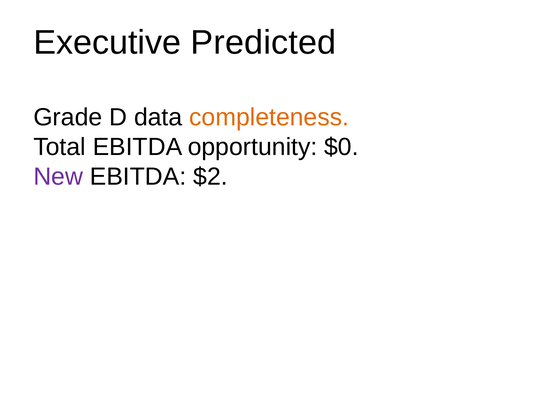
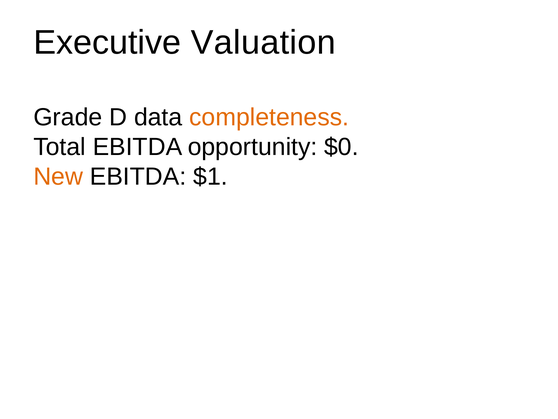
Predicted: Predicted -> Valuation (263, 42)
New colour: purple -> orange (58, 177)
$2: $2 -> $1 (211, 177)
